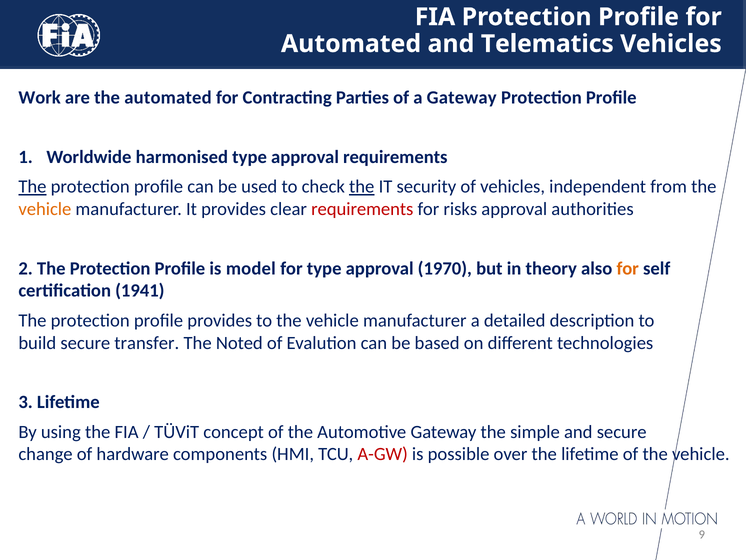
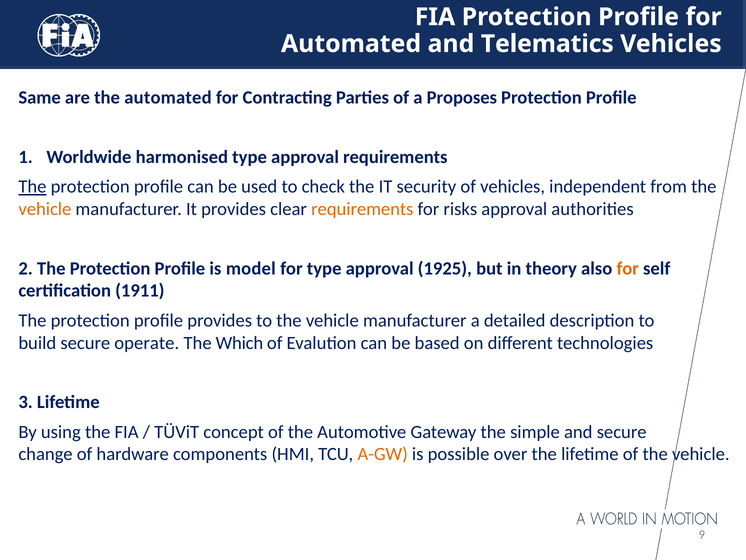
Work: Work -> Same (40, 98)
a Gateway: Gateway -> Proposes (462, 98)
the underline: present -> none (362, 187)
requirements colour: red -> orange (362, 209)
1970: 1970 -> 1925 (445, 268)
1941: 1941 -> 1911 (140, 291)
transfer: transfer -> operate (147, 343)
Noted: Noted -> Which (239, 343)
A-GW colour: red -> orange (383, 454)
